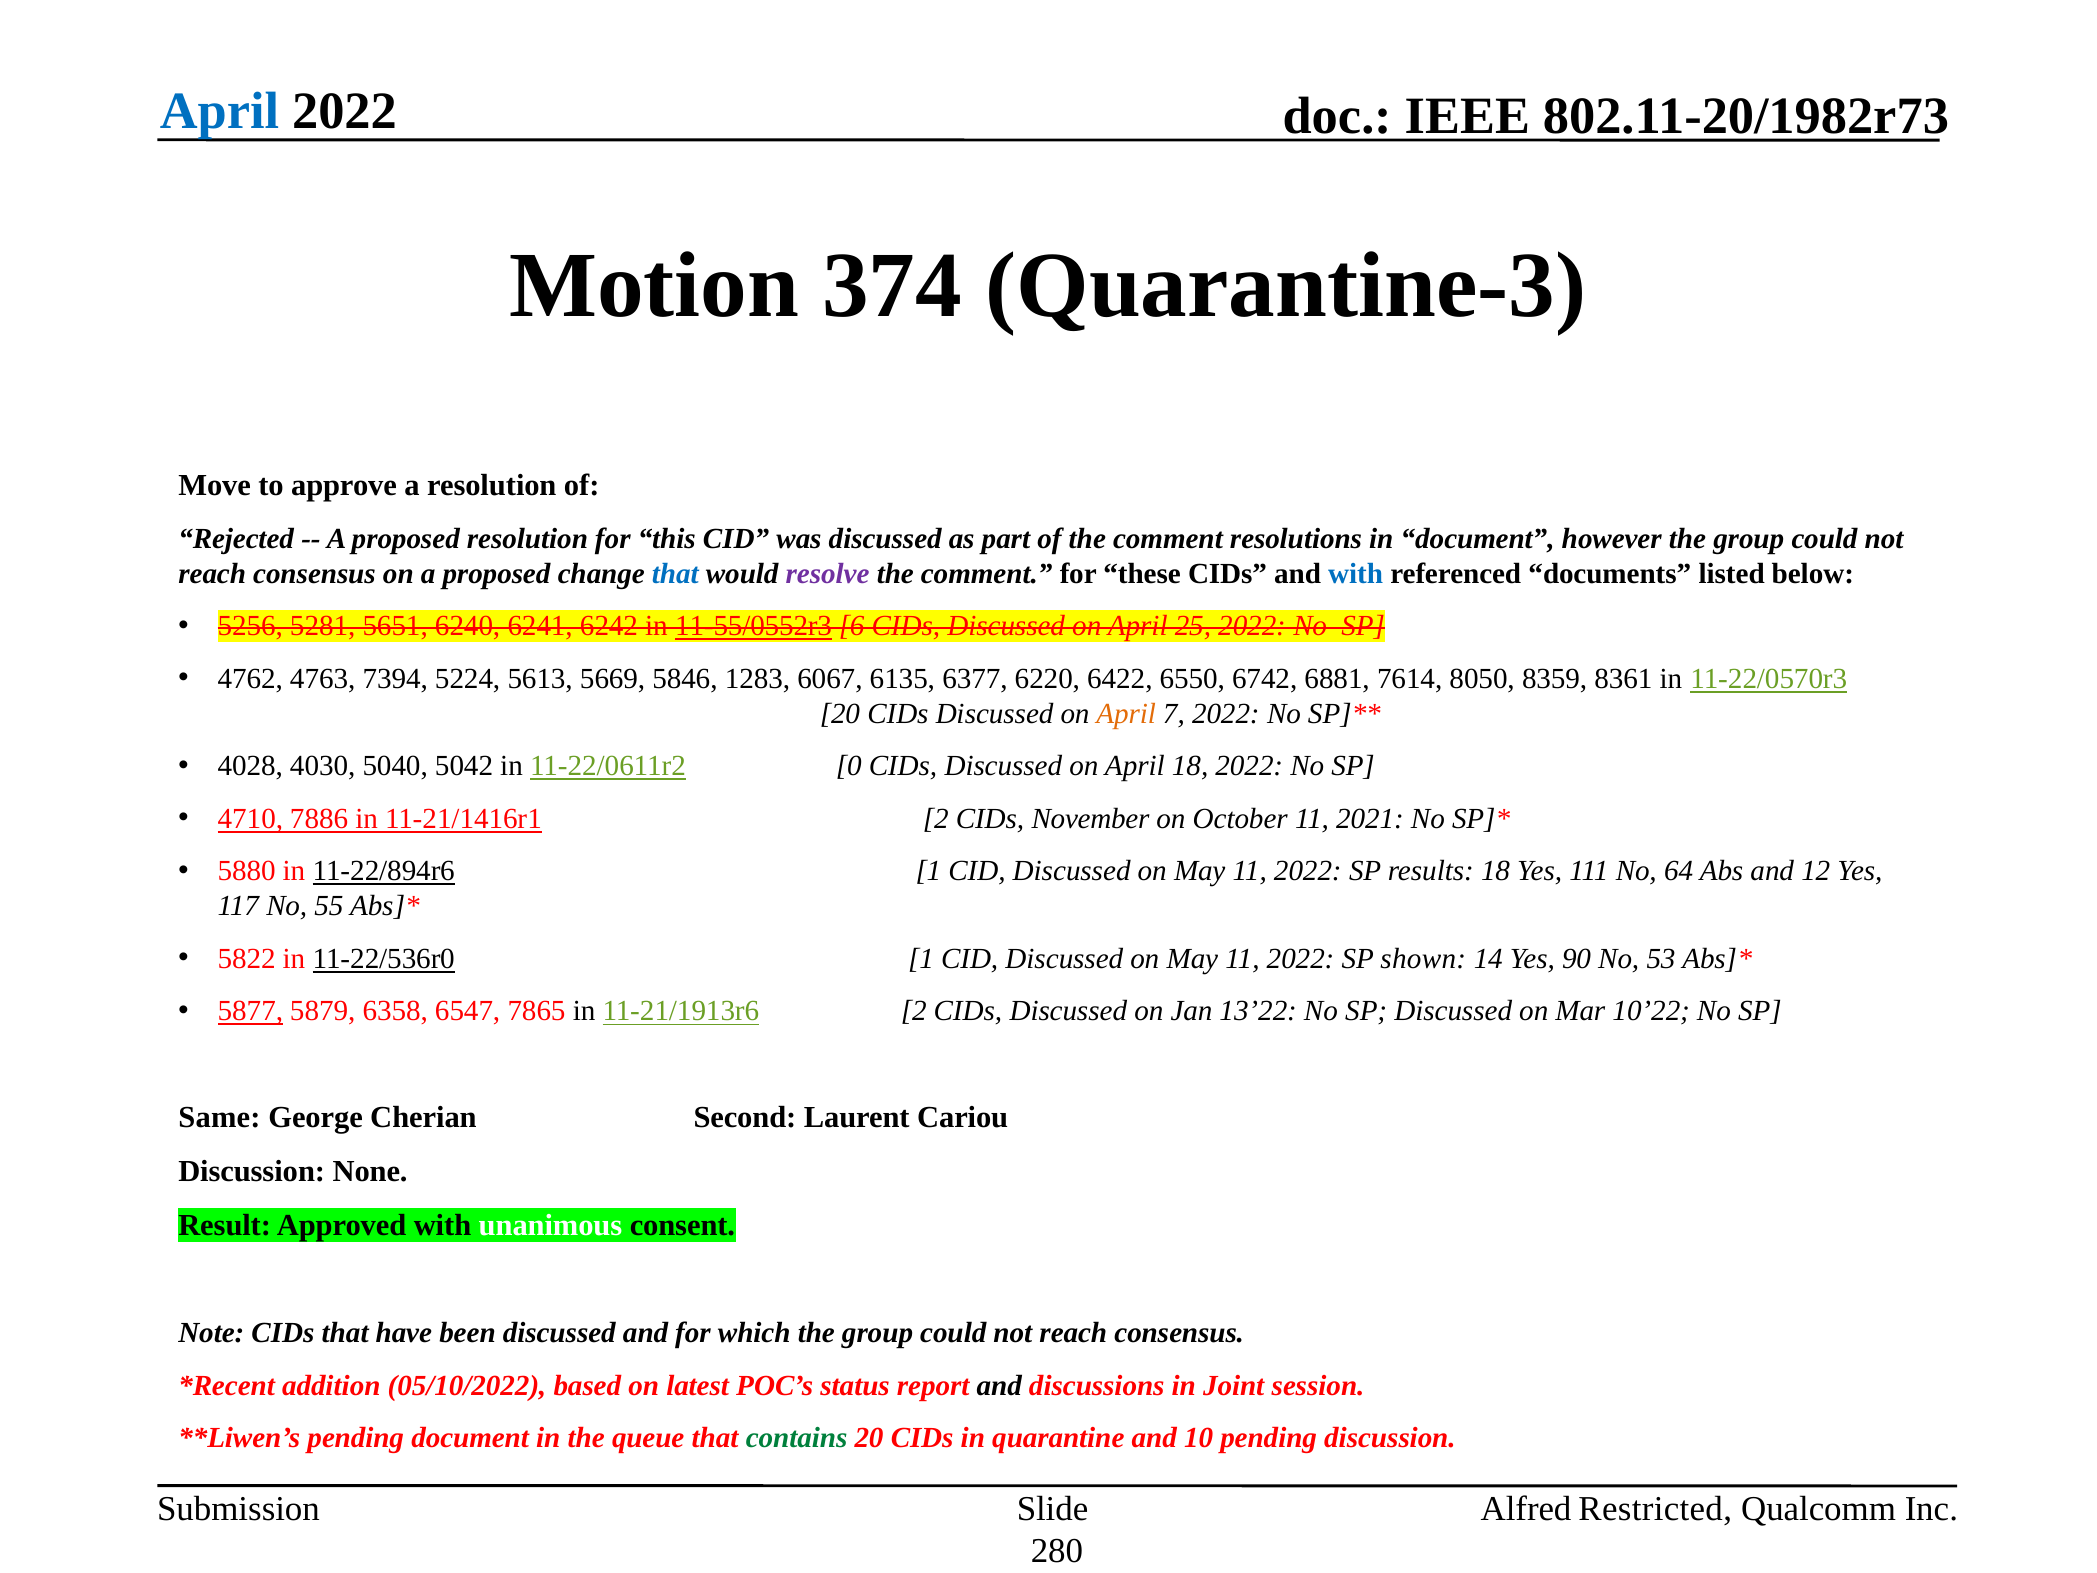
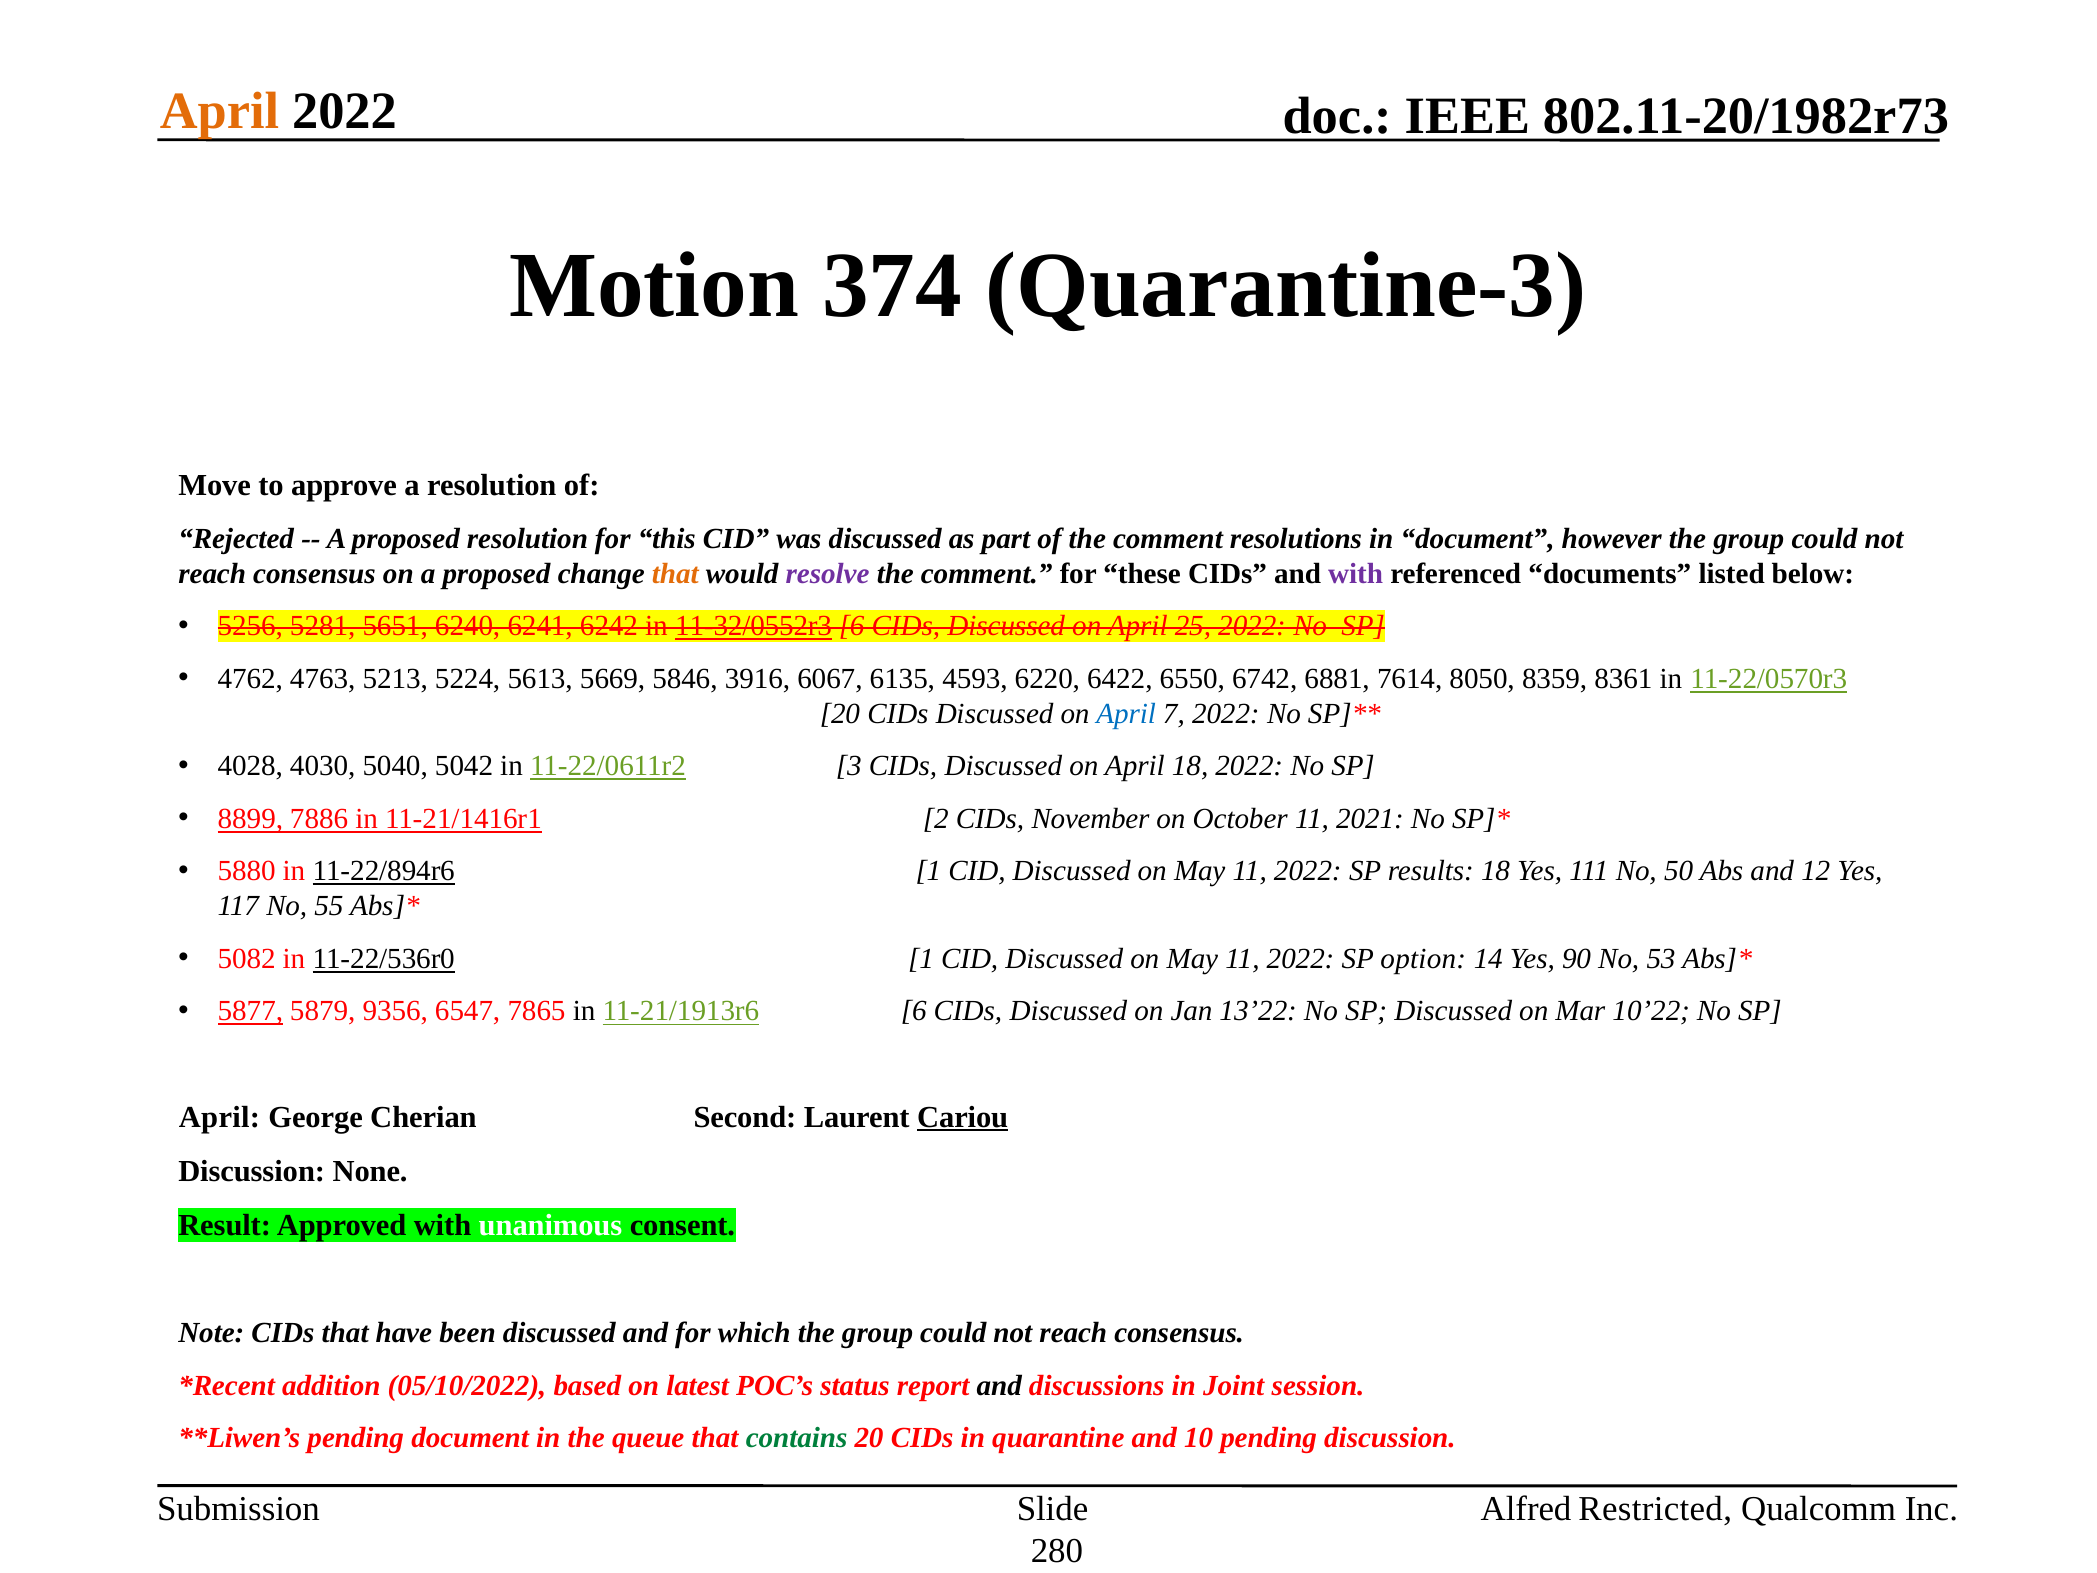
April colour: blue -> orange (219, 111)
that colour: blue -> orange (675, 574)
with colour: blue -> purple (1356, 574)
11-55/0552r3: 11-55/0552r3 -> 11-32/0552r3 (754, 626)
7394: 7394 -> 5213 (395, 679)
1283: 1283 -> 3916 (757, 679)
6377: 6377 -> 4593 (975, 679)
April colour: orange -> blue (1126, 714)
0: 0 -> 3 (849, 766)
4710: 4710 -> 8899 (250, 819)
64: 64 -> 50 (1679, 871)
5822: 5822 -> 5082 (247, 959)
shown: shown -> option (1423, 959)
6358: 6358 -> 9356 (395, 1011)
11-21/1913r6 2: 2 -> 6 (914, 1011)
Same: Same -> April (219, 1117)
Cariou underline: none -> present (963, 1117)
